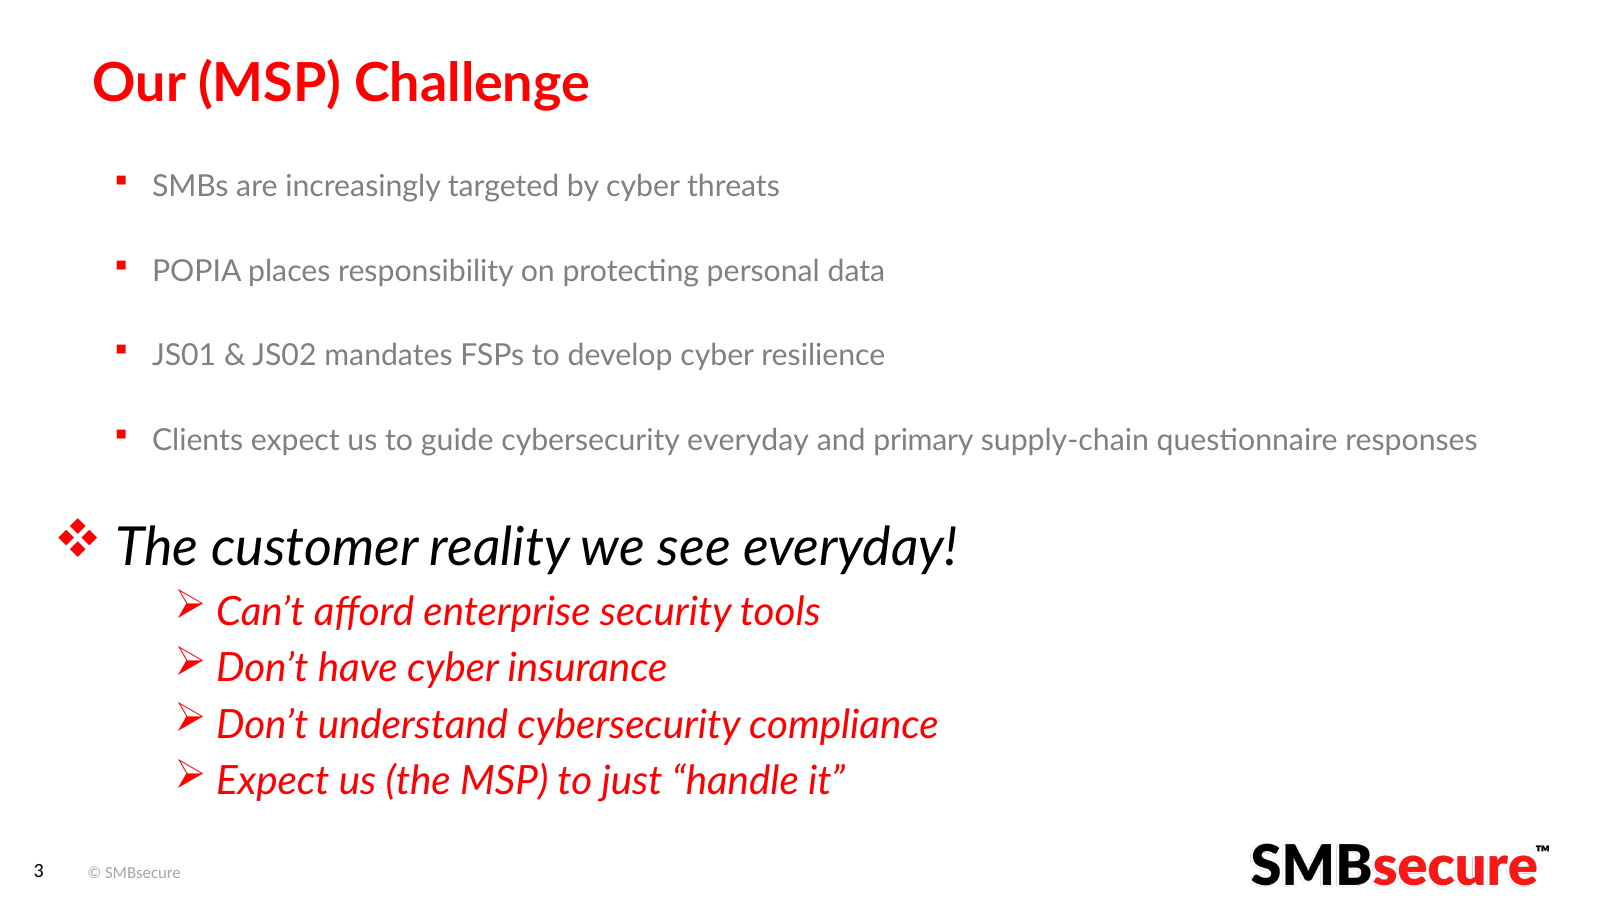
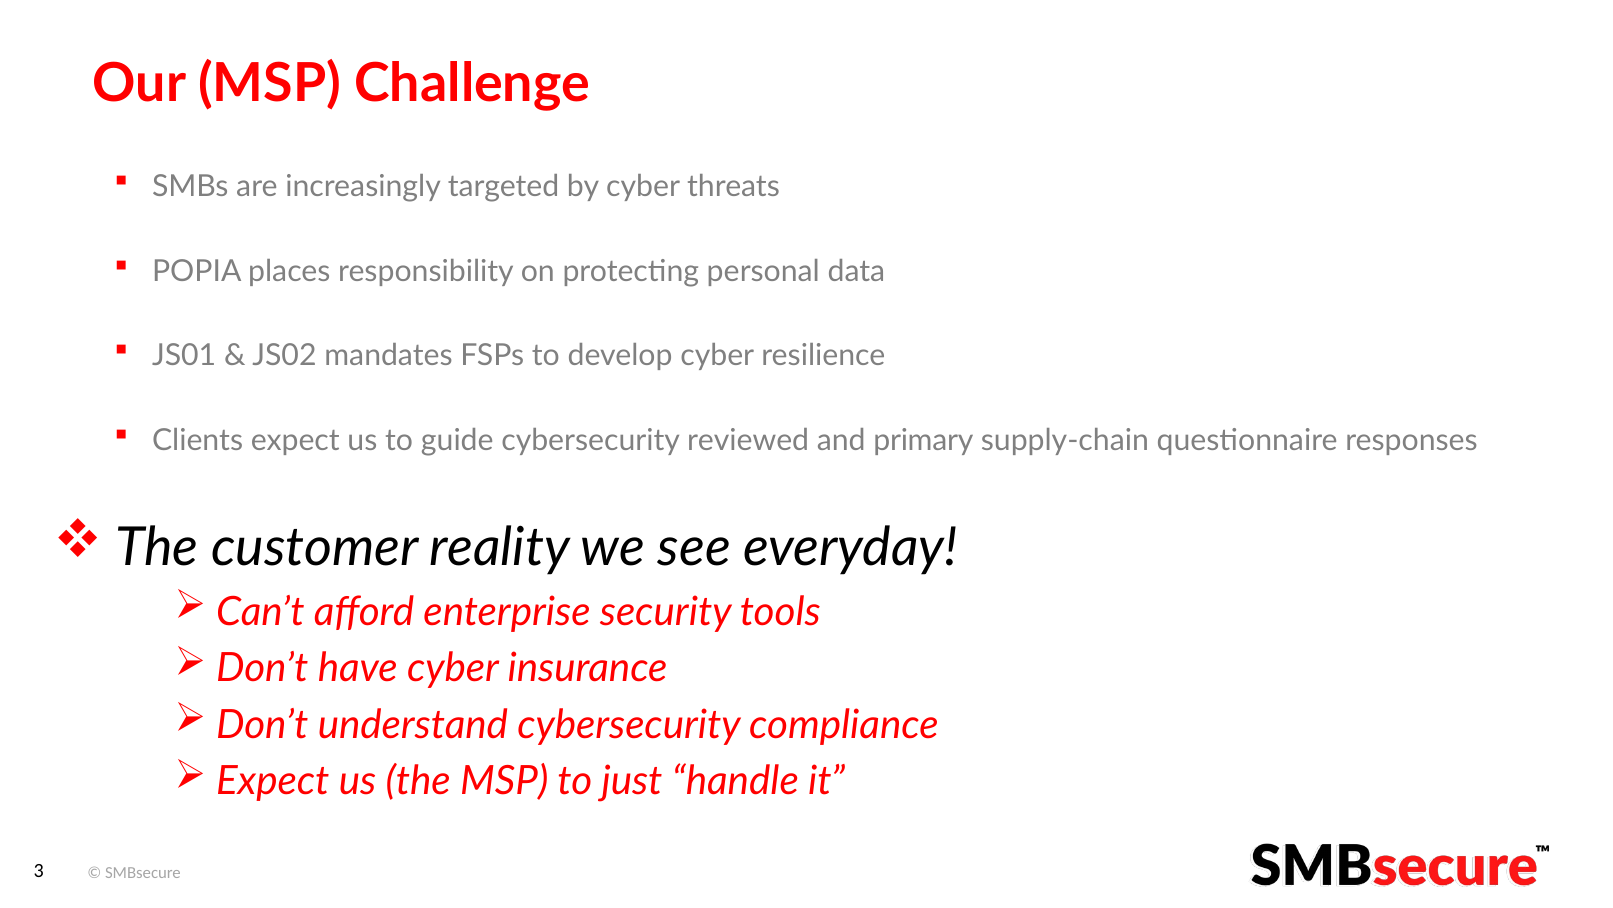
cybersecurity everyday: everyday -> reviewed (748, 440)
